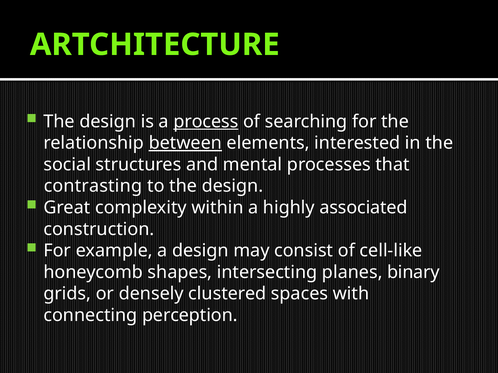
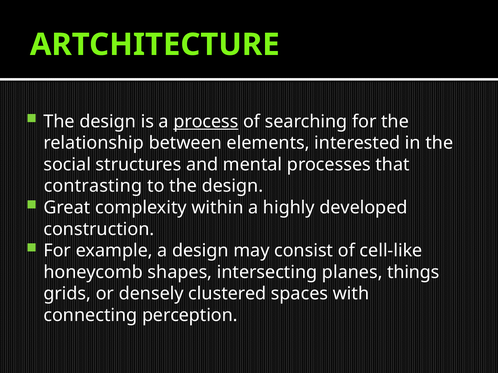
between underline: present -> none (185, 143)
associated: associated -> developed (363, 208)
binary: binary -> things (413, 273)
